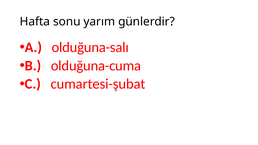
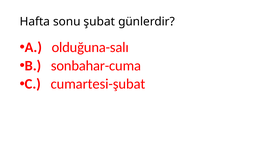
yarım: yarım -> şubat (99, 22)
olduğuna-cuma: olduğuna-cuma -> sonbahar-cuma (96, 66)
